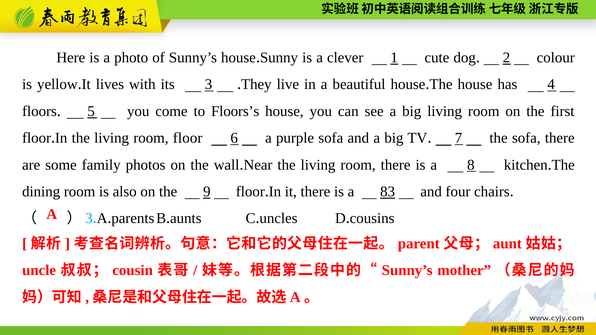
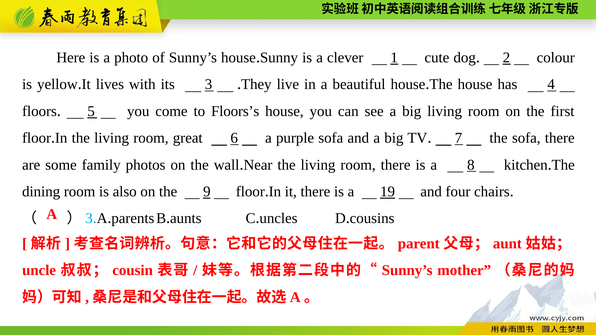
room floor: floor -> great (188, 138)
83: 83 -> 19 (388, 192)
